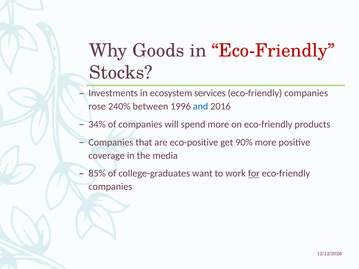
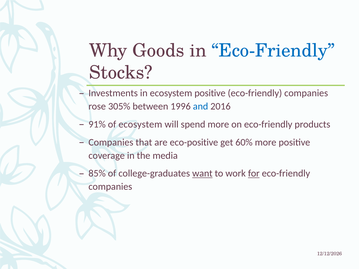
Eco-Friendly colour: red -> blue (273, 51)
ecosystem services: services -> positive (210, 93)
240%: 240% -> 305% (119, 107)
34%: 34% -> 91% (97, 124)
of companies: companies -> ecosystem (140, 124)
90%: 90% -> 60% (244, 142)
want underline: none -> present (202, 174)
